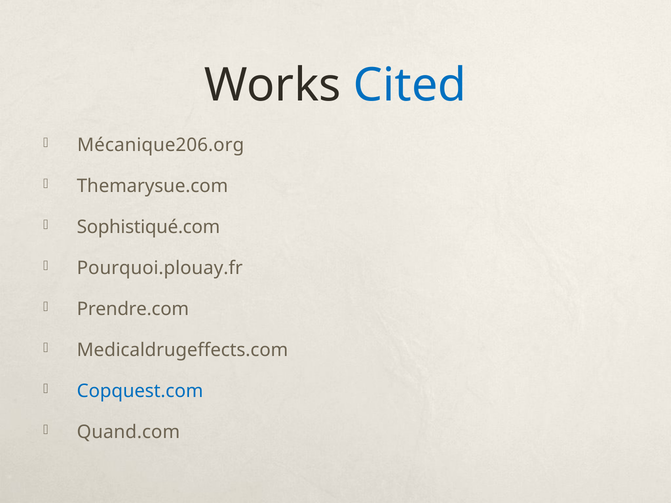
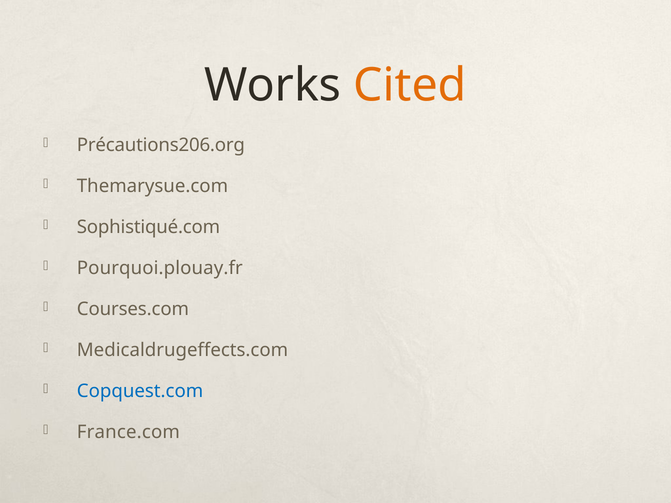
Cited colour: blue -> orange (410, 85)
Mécanique206.org: Mécanique206.org -> Précautions206.org (161, 145)
Prendre.com: Prendre.com -> Courses.com (133, 309)
Quand.com: Quand.com -> France.com (128, 432)
